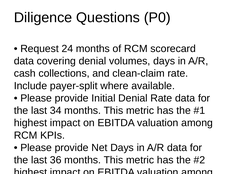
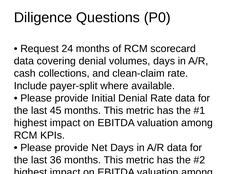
34: 34 -> 45 (56, 111)
